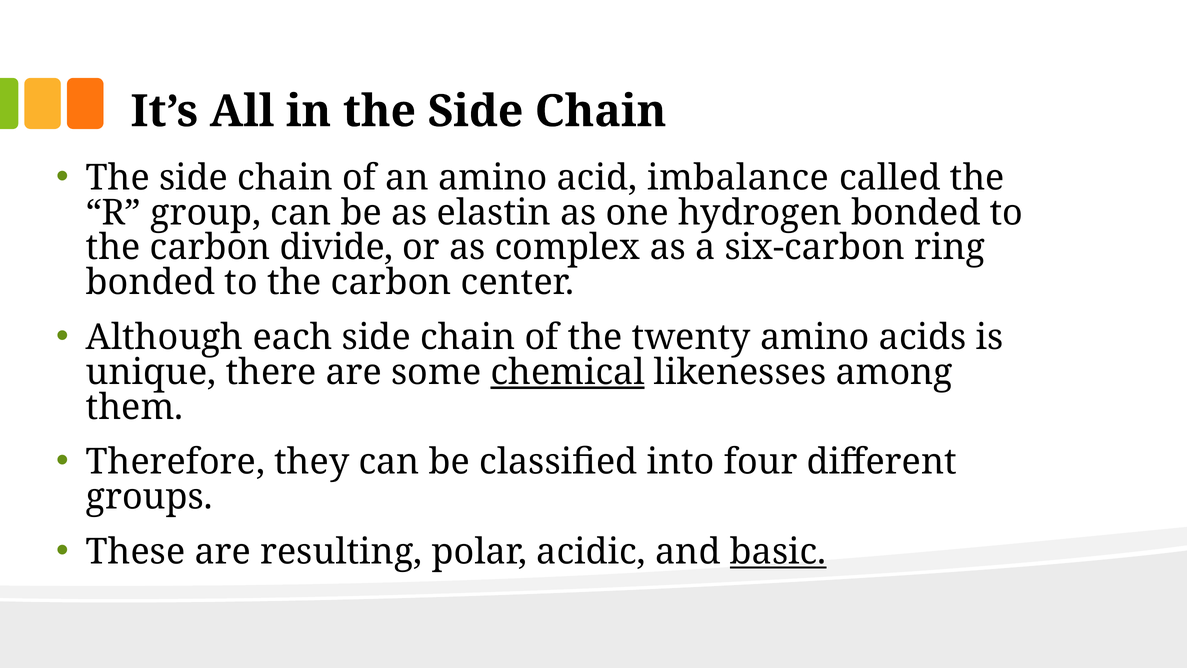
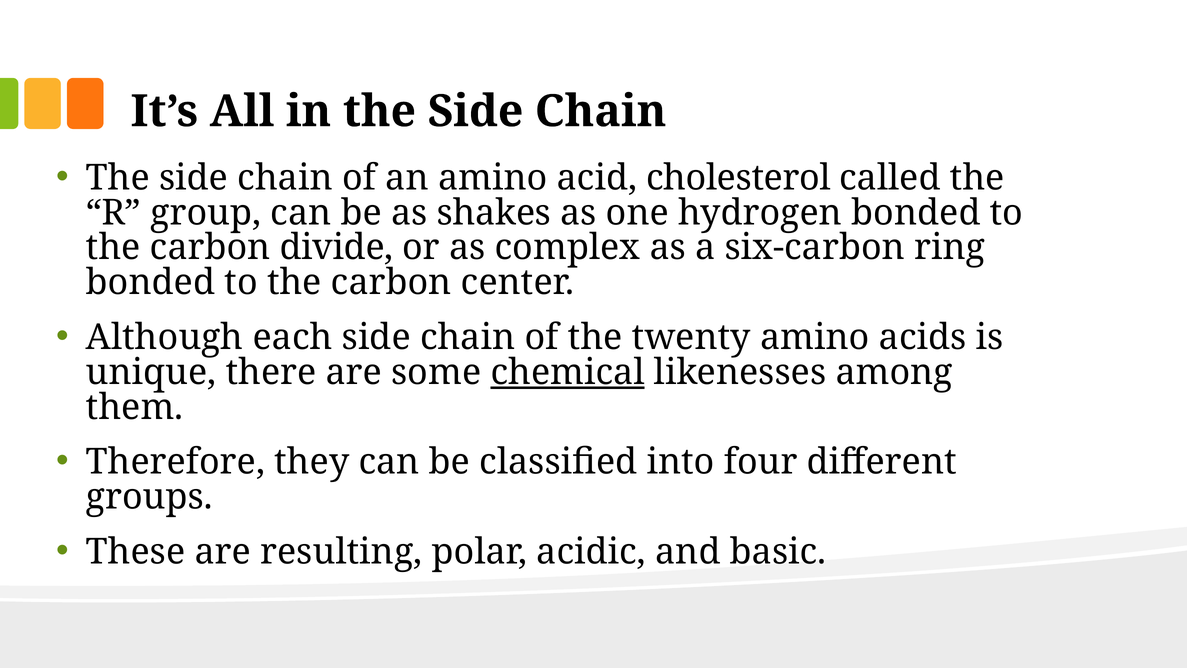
imbalance: imbalance -> cholesterol (738, 178)
elastin: elastin -> shakes (494, 213)
basic underline: present -> none (778, 552)
